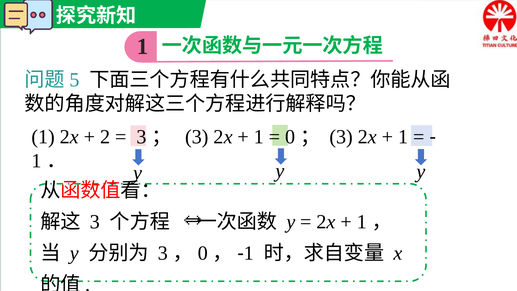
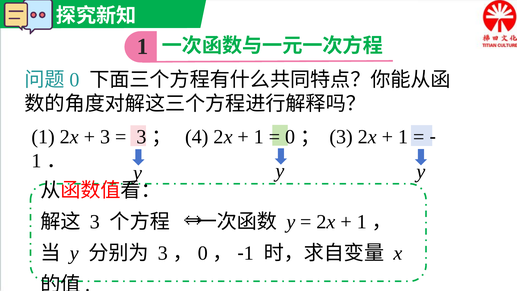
5: 5 -> 0 (75, 80)
2: 2 -> 3 (105, 137)
3: 3 -> 4 (197, 137)
